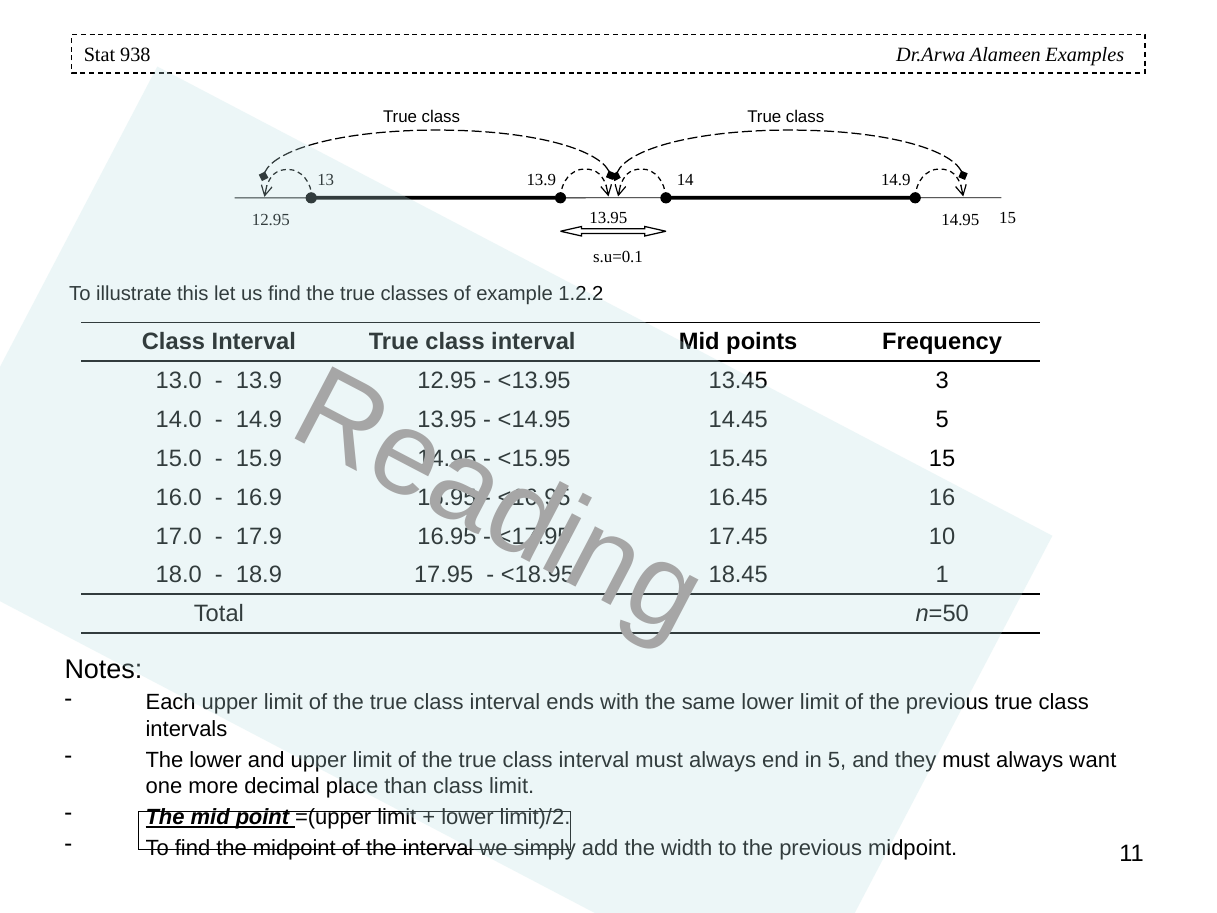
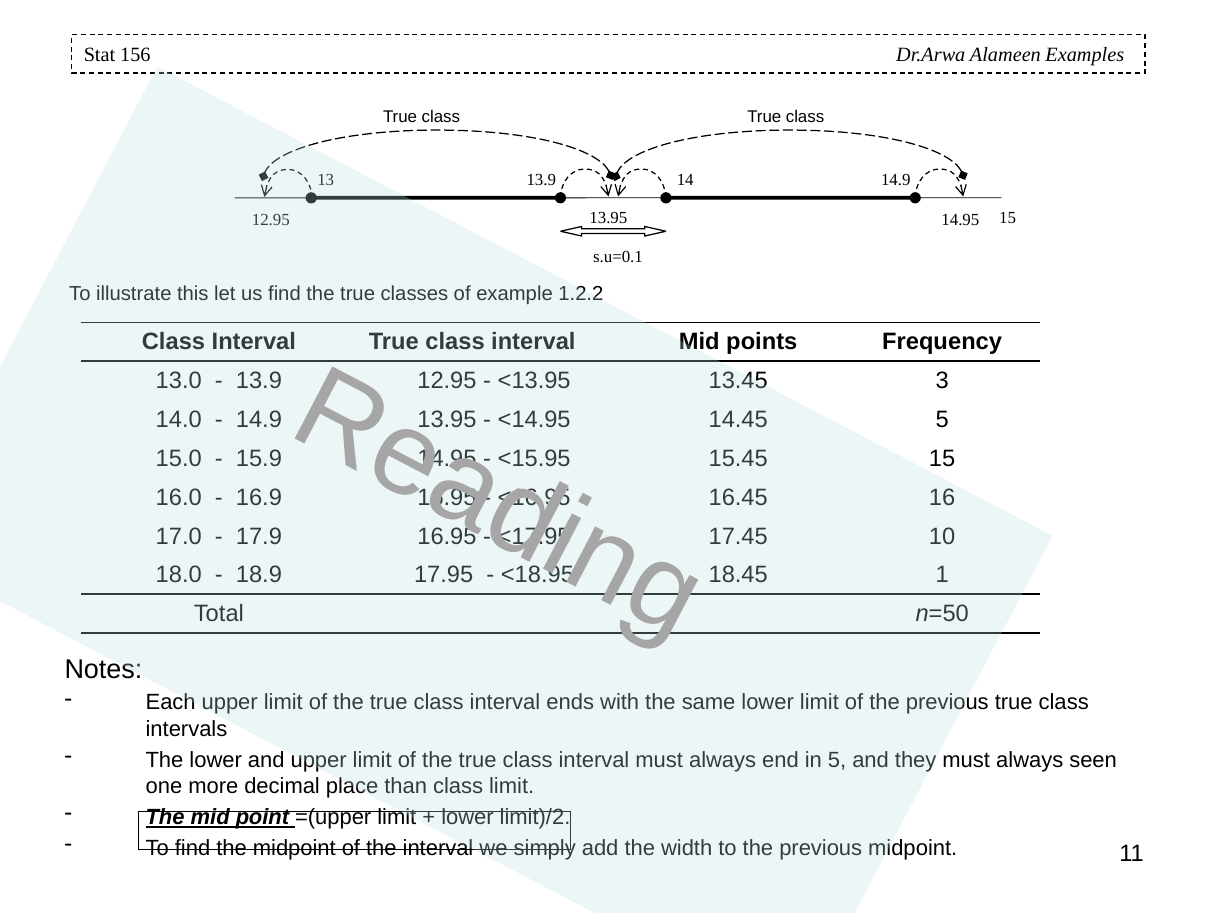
938: 938 -> 156 (135, 55)
want: want -> seen (1093, 760)
